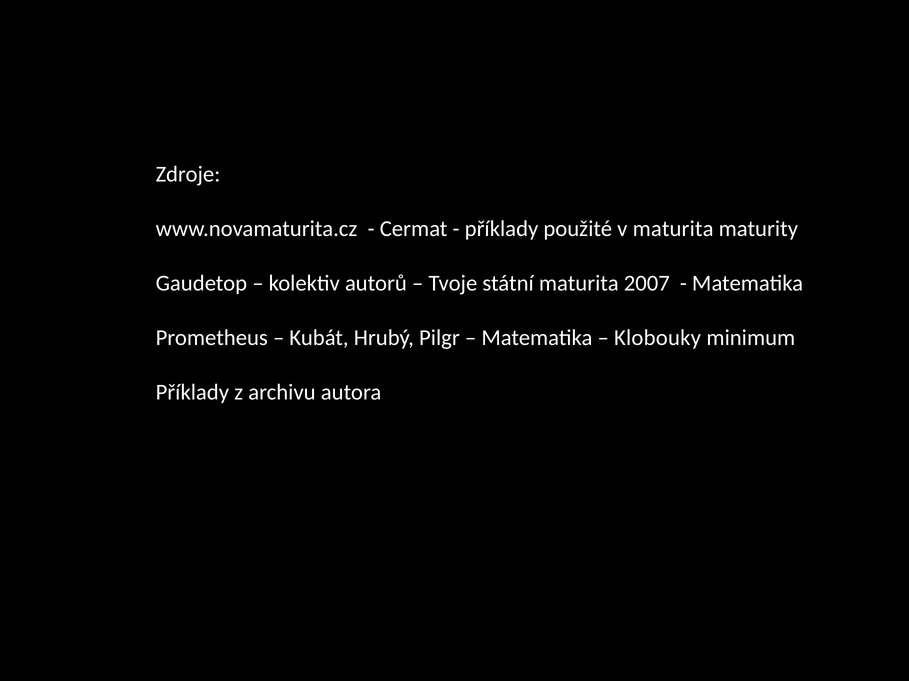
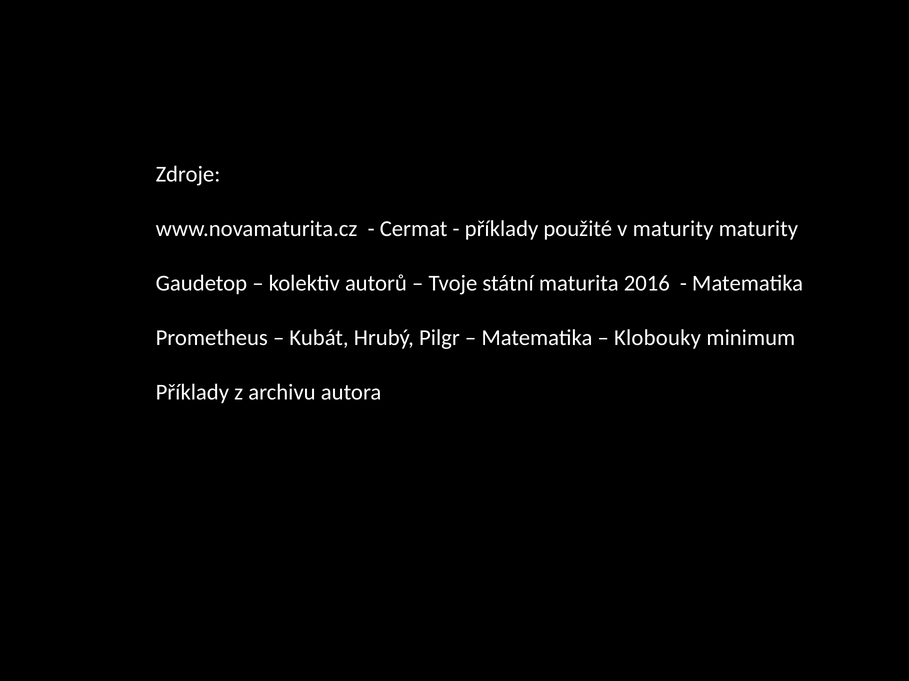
v maturita: maturita -> maturity (673, 229)
2007: 2007 -> 2016 (647, 284)
